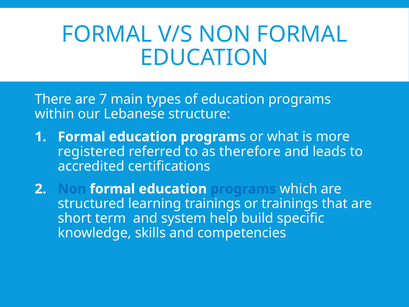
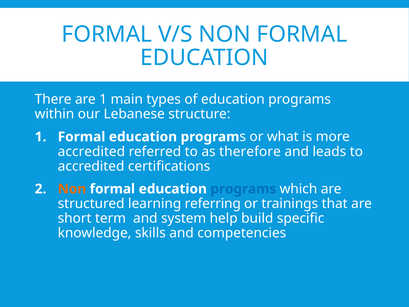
are 7: 7 -> 1 (103, 99)
registered: registered -> accredited (91, 151)
Non colour: blue -> orange (72, 189)
learning trainings: trainings -> referring (213, 204)
